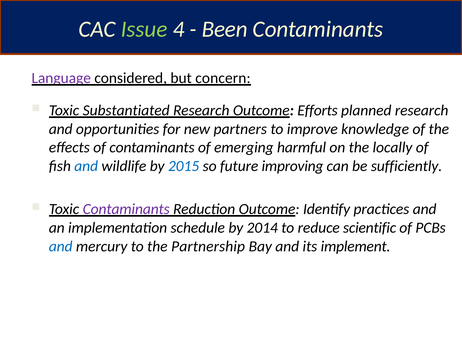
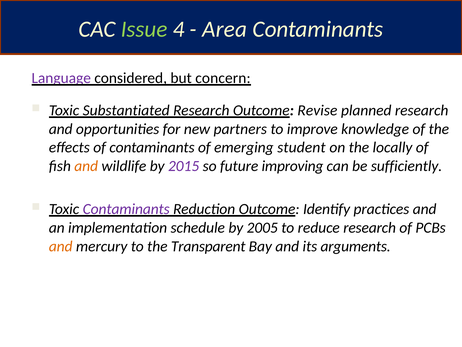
Been: Been -> Area (225, 29)
Efforts: Efforts -> Revise (317, 110)
harmful: harmful -> student (301, 147)
and colour: blue -> orange (86, 166)
2015 colour: blue -> purple (184, 166)
2014: 2014 -> 2005 (262, 227)
reduce scientific: scientific -> research (370, 227)
and colour: blue -> orange (61, 246)
Partnership: Partnership -> Transparent (208, 246)
implement: implement -> arguments (356, 246)
